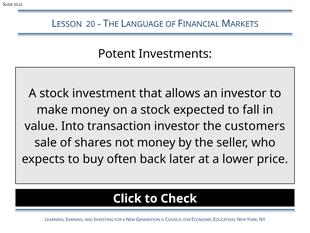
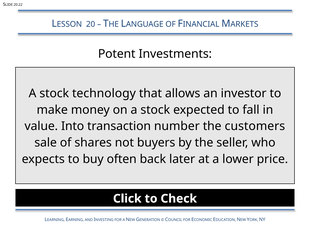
investment: investment -> technology (104, 93)
transaction investor: investor -> number (177, 126)
not money: money -> buyers (156, 142)
